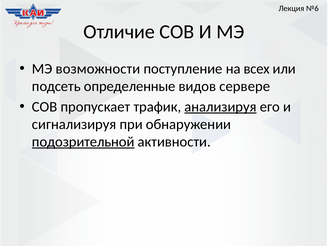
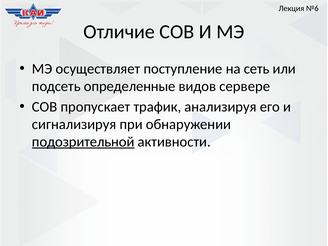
возможности: возможности -> осуществляет (98, 69)
всех: всех -> сеть (257, 69)
анализируя underline: present -> none (221, 107)
